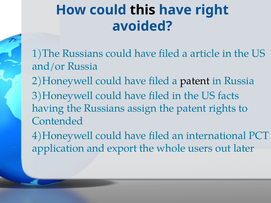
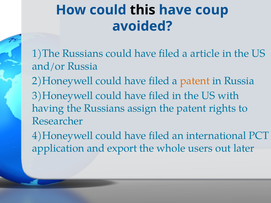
right: right -> coup (212, 10)
patent colour: black -> orange (195, 81)
facts: facts -> with (228, 96)
Contended: Contended -> Researcher (58, 121)
